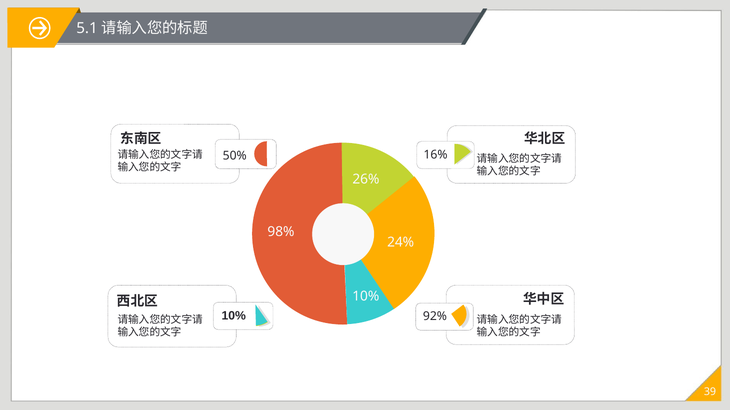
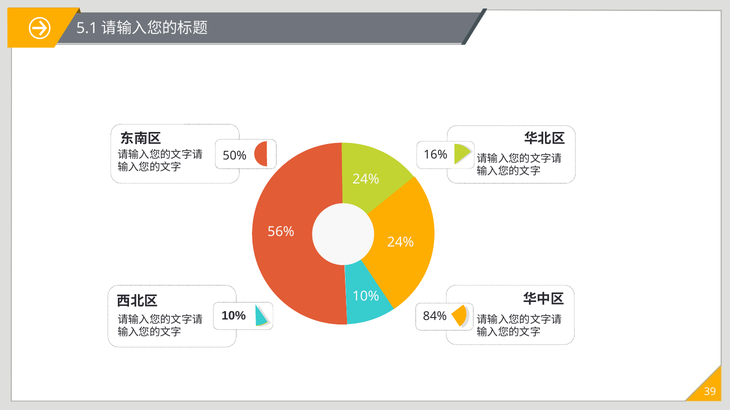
26%: 26% -> 24% (366, 179)
98%: 98% -> 56% (281, 232)
92%: 92% -> 84% (435, 317)
